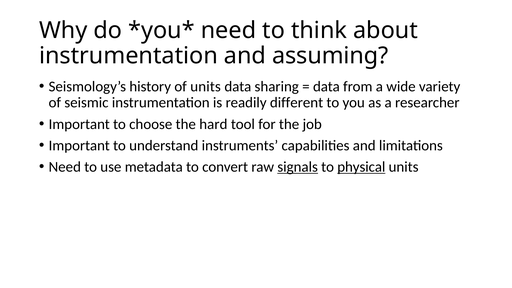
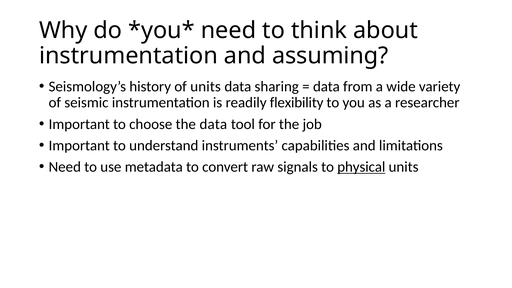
different: different -> flexibility (297, 103)
the hard: hard -> data (213, 124)
signals underline: present -> none (298, 167)
